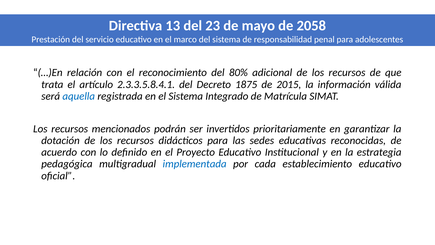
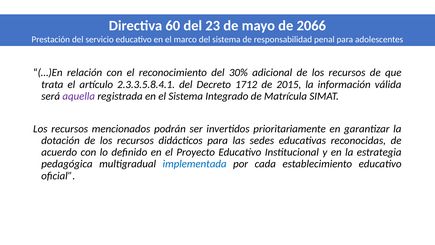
13: 13 -> 60 (173, 26)
2058: 2058 -> 2066 (311, 26)
80%: 80% -> 30% (238, 73)
1875: 1875 -> 1712 (246, 84)
aquella colour: blue -> purple (79, 96)
